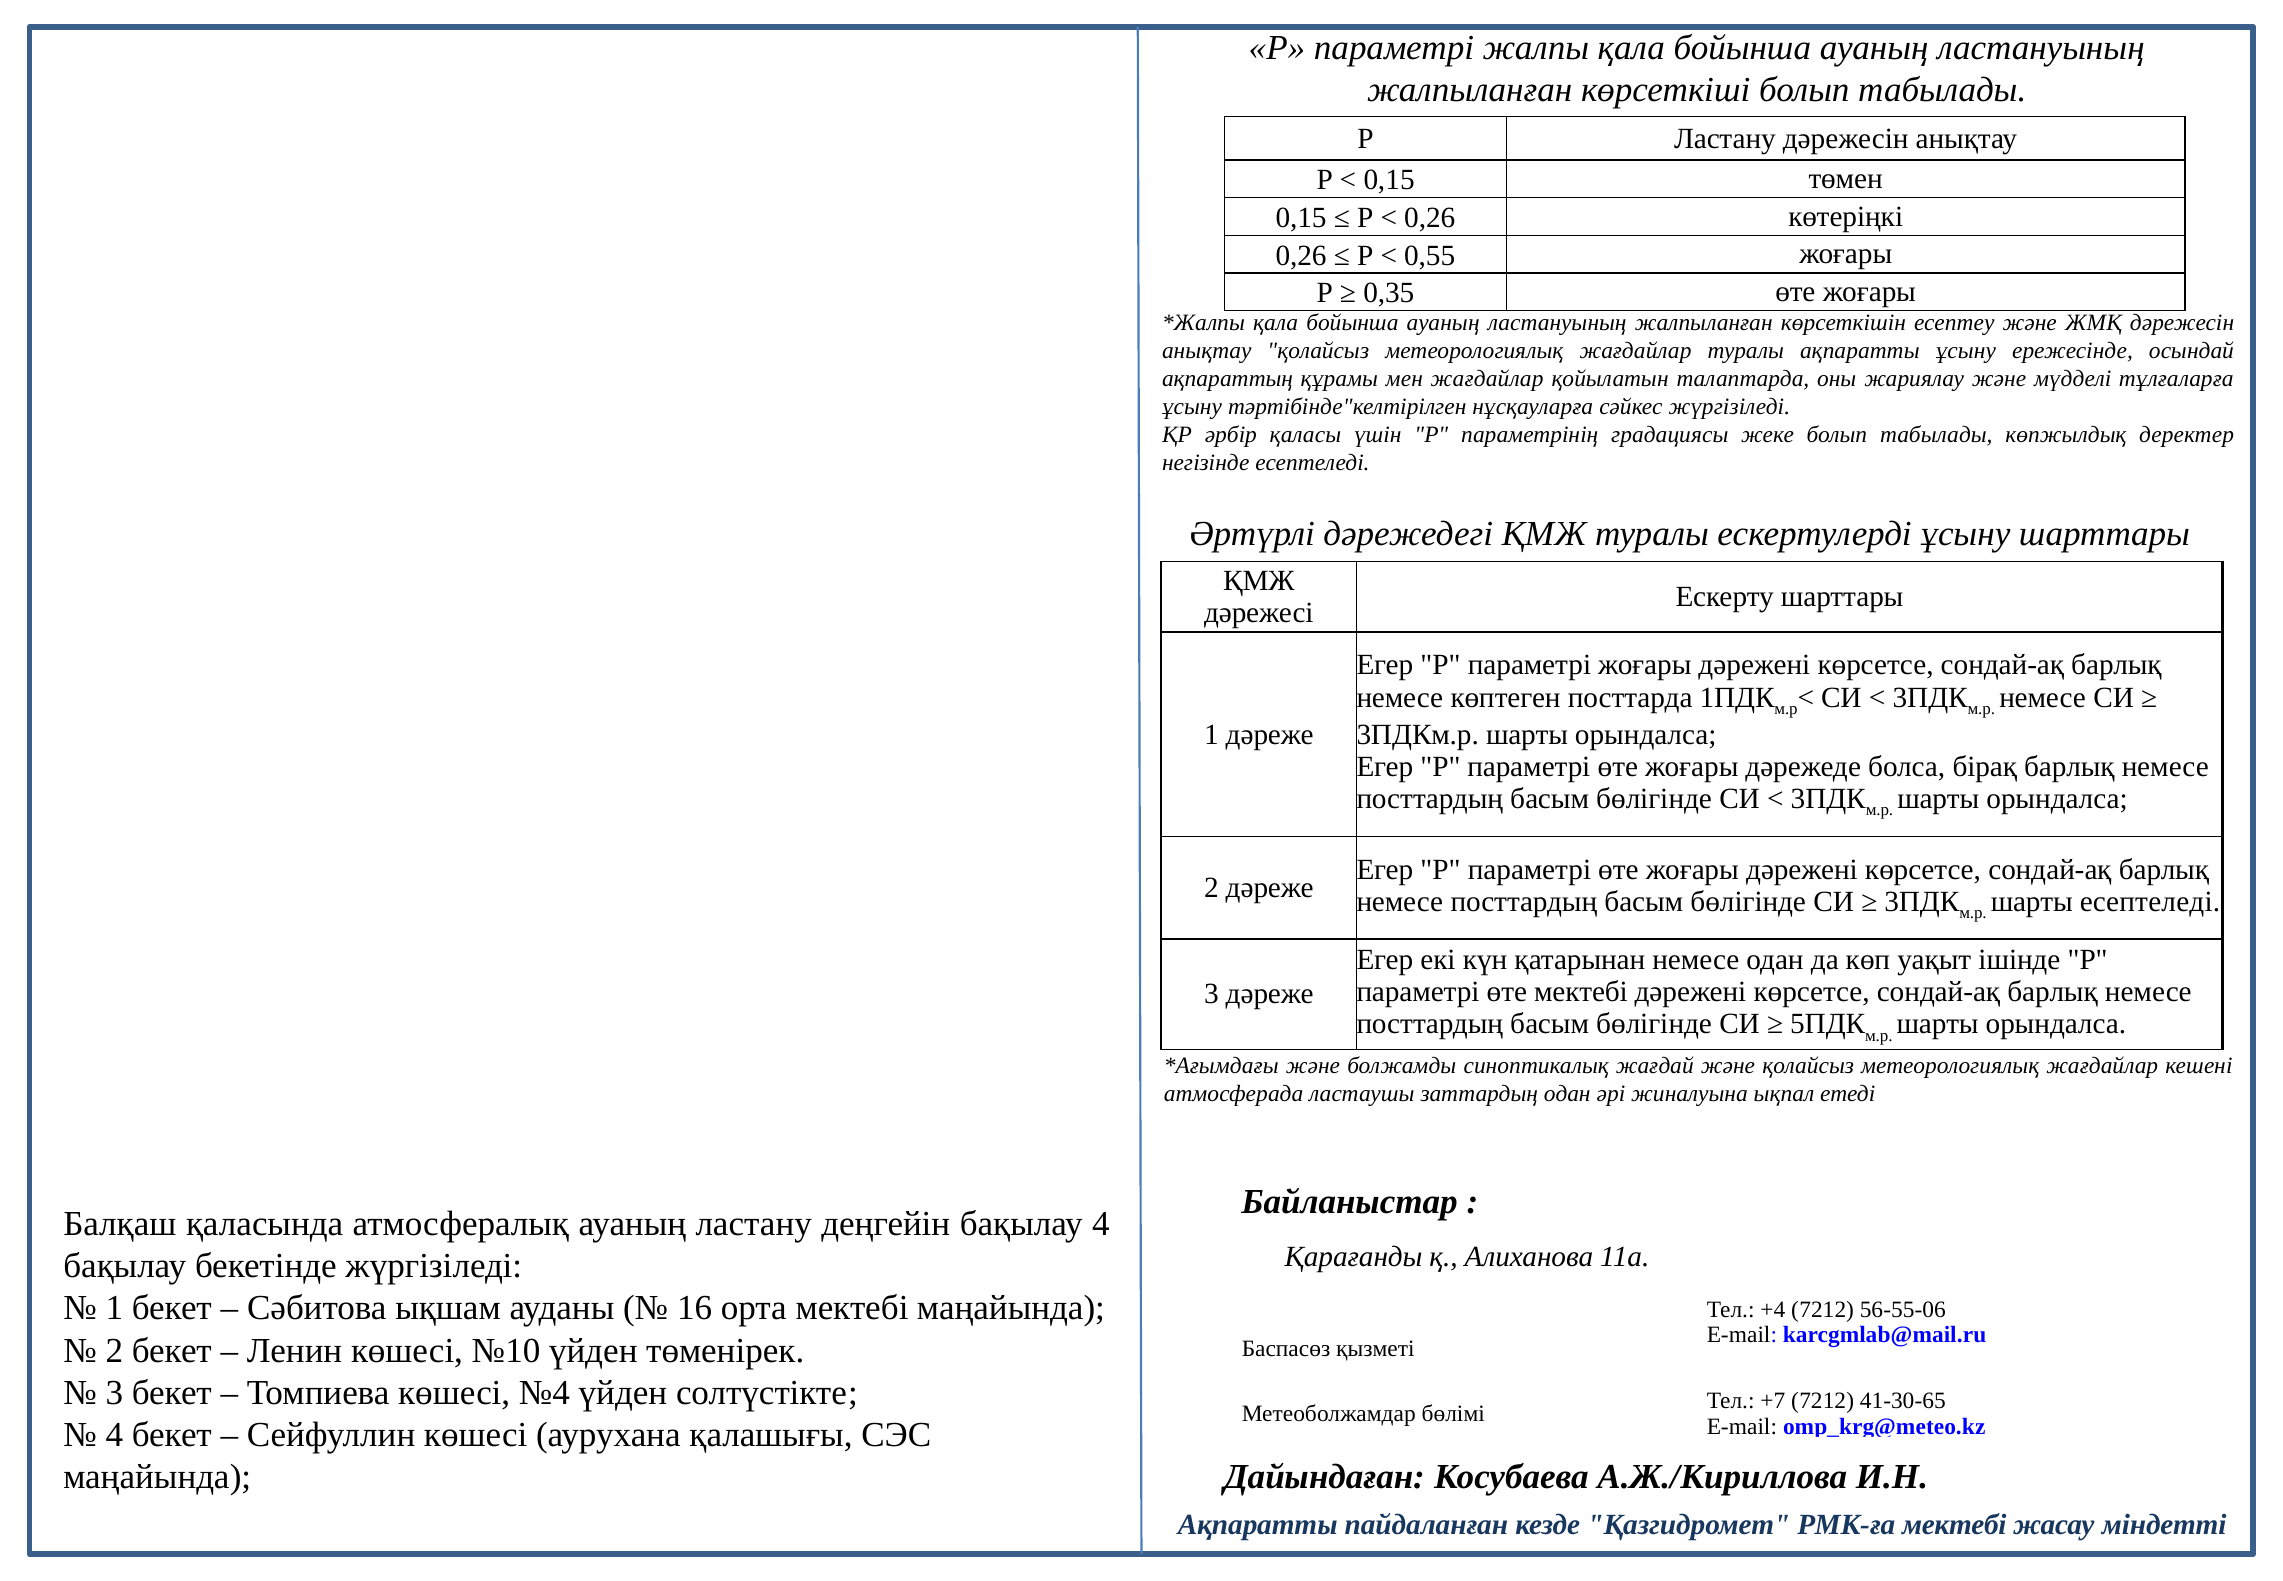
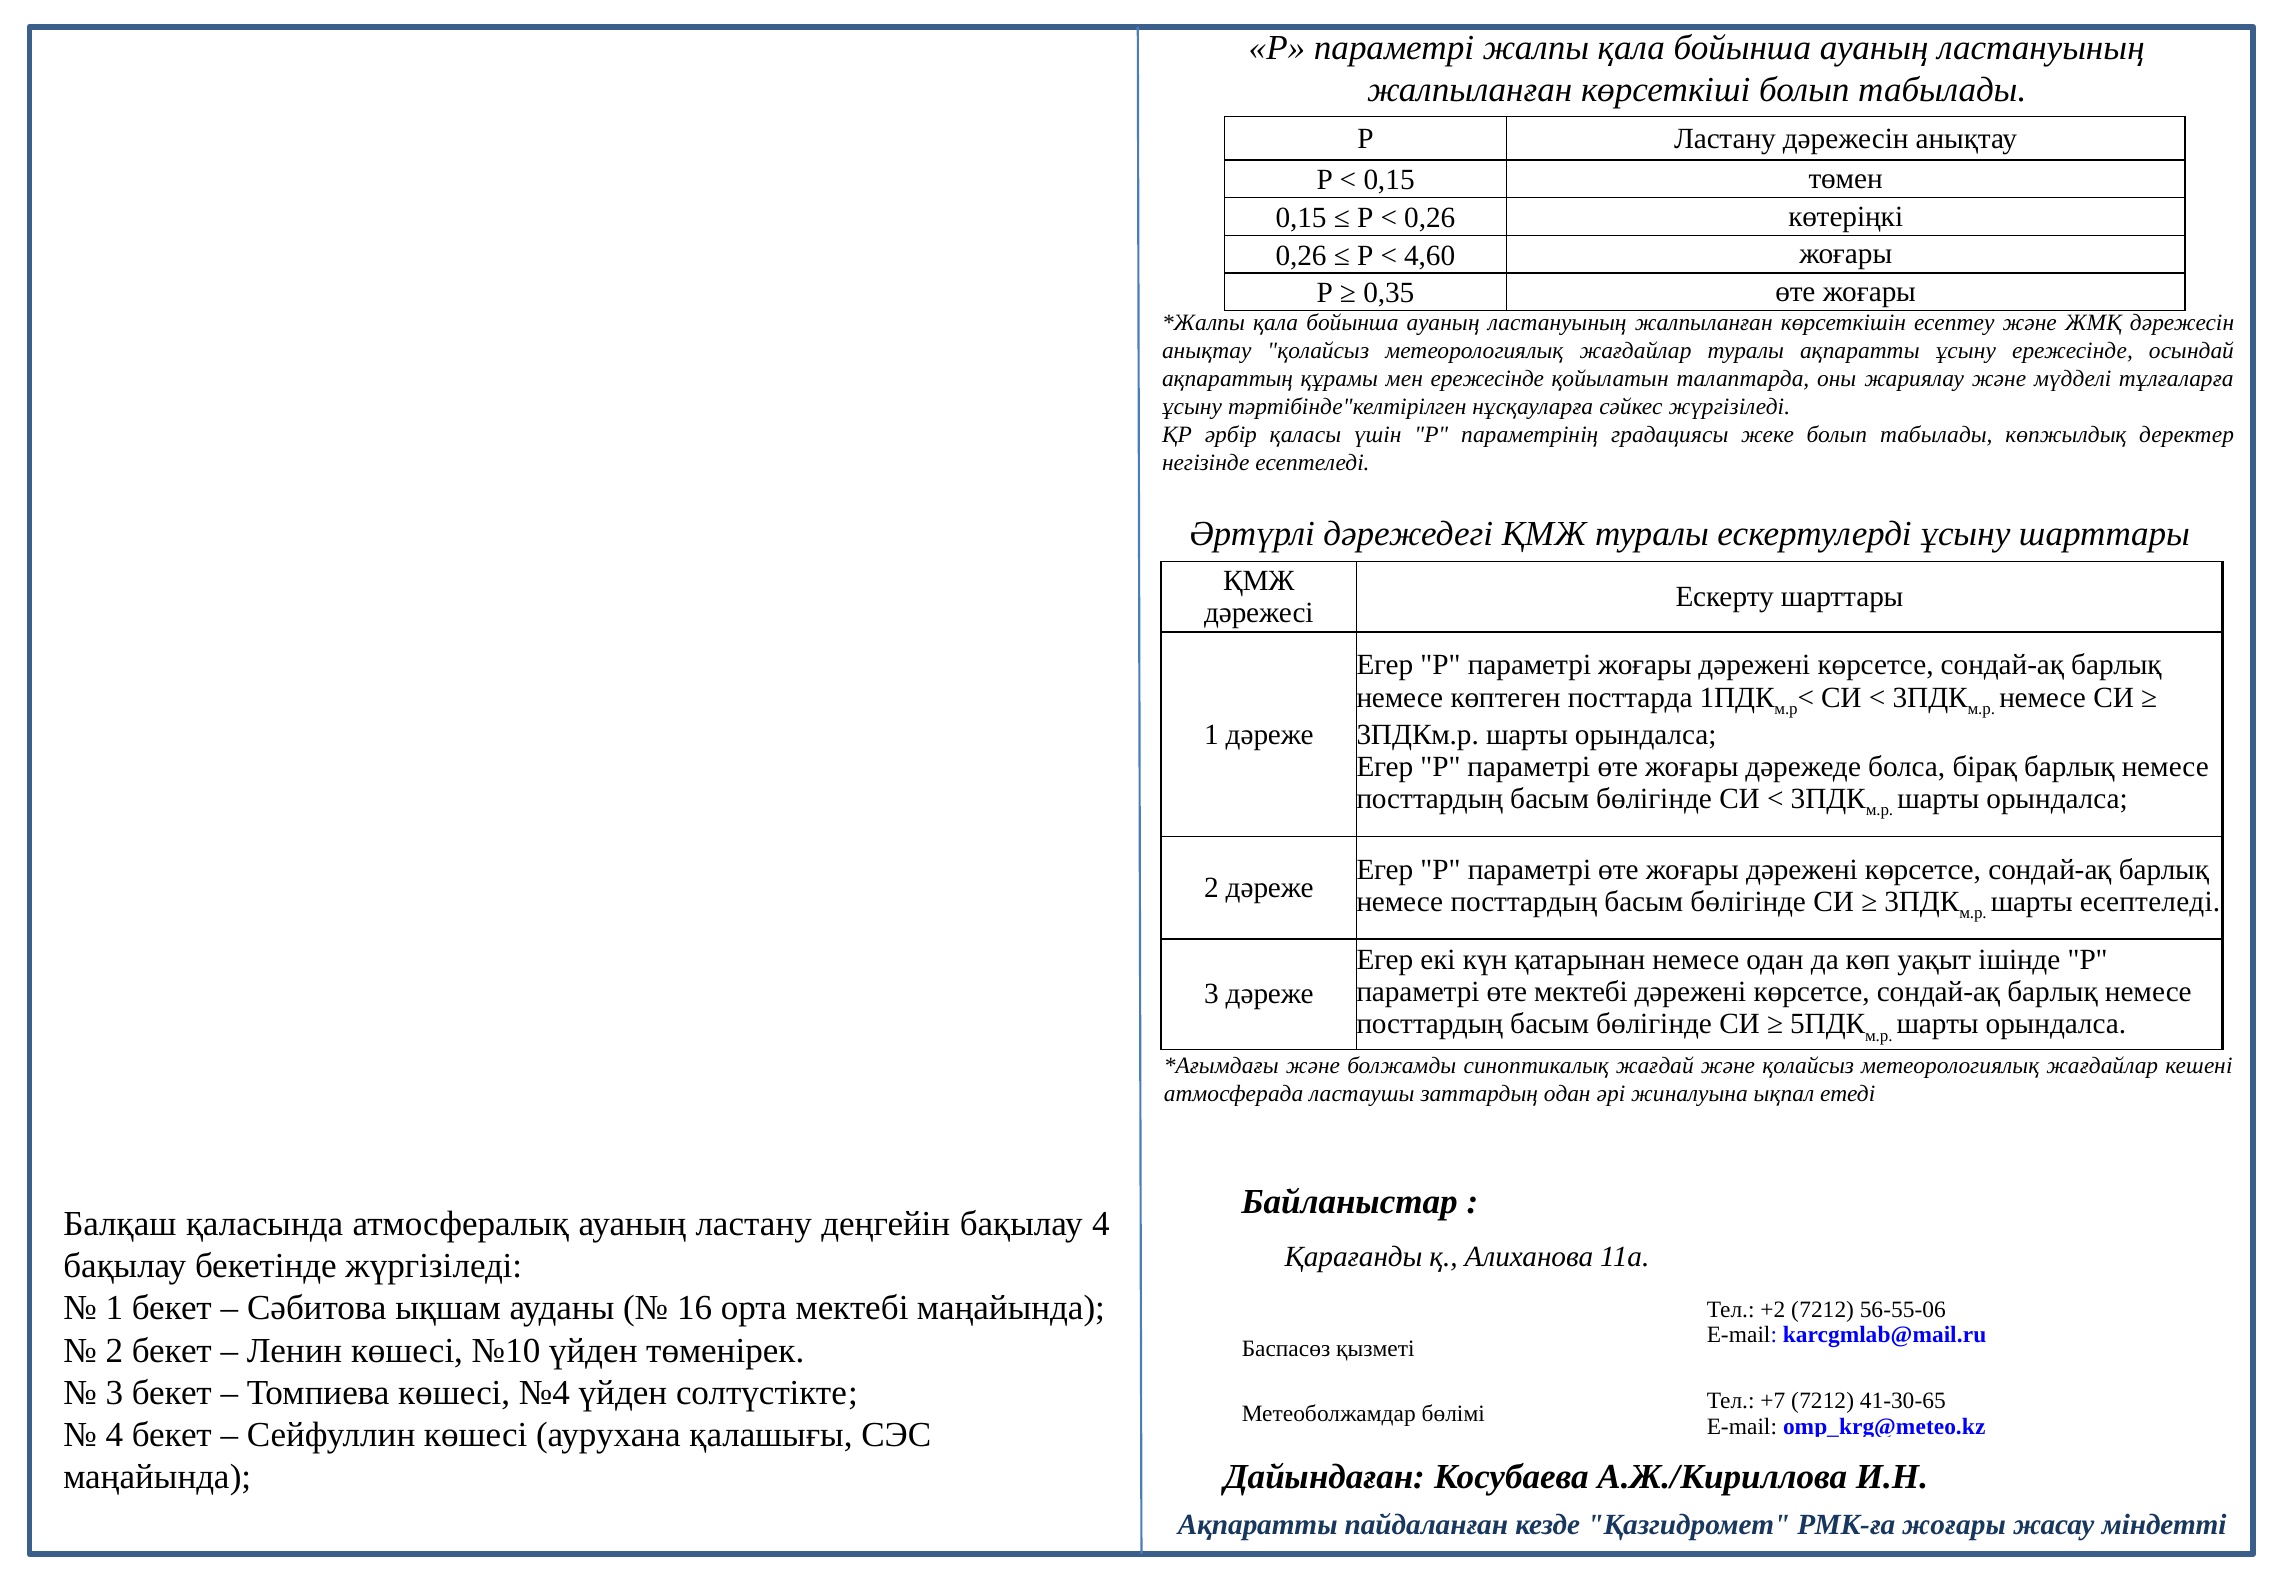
0,55: 0,55 -> 4,60 (1430, 255)
мен жағдайлар: жағдайлар -> ережесінде (1487, 379)
+4: +4 -> +2 (1773, 1309)
РМК-ға мектебі: мектебі -> жоғары (1954, 1525)
